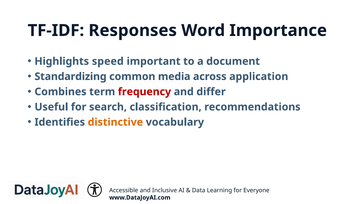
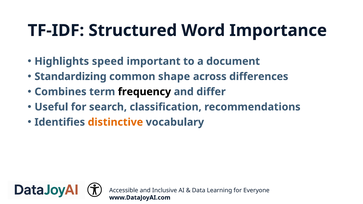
Responses: Responses -> Structured (133, 30)
media: media -> shape (174, 77)
application: application -> differences (259, 77)
frequency colour: red -> black (144, 92)
